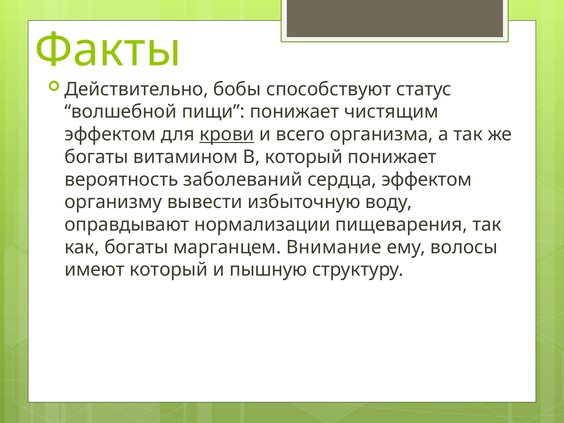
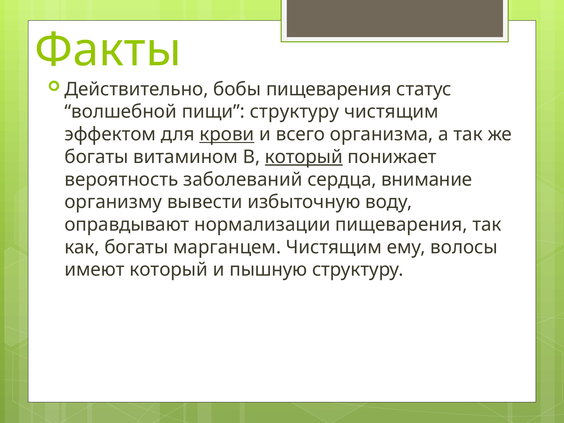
бобы способствуют: способствуют -> пищеварения (329, 89)
пищи понижает: понижает -> структуру (295, 112)
который underline: none -> present (304, 157)
сердца эффектом: эффектом -> внимание (427, 179)
марганцем Внимание: Внимание -> Чистящим (334, 247)
